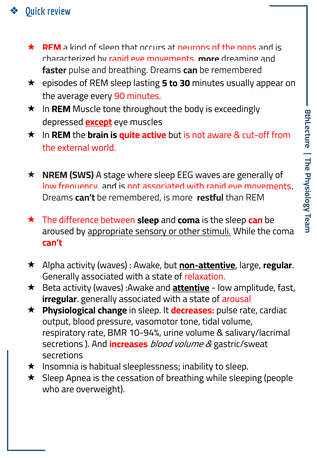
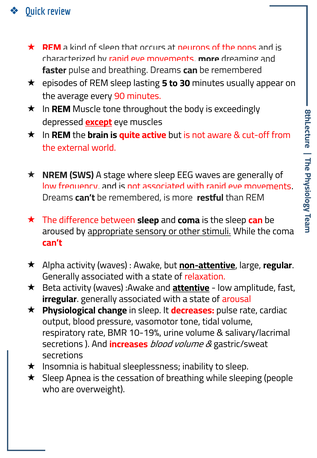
10-94%: 10-94% -> 10-19% (145, 333)
